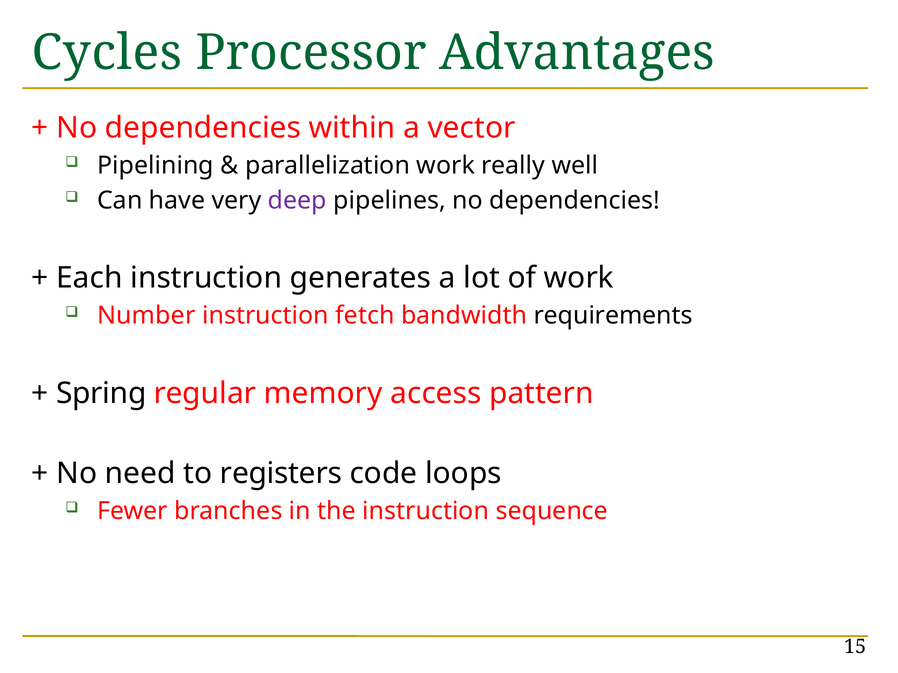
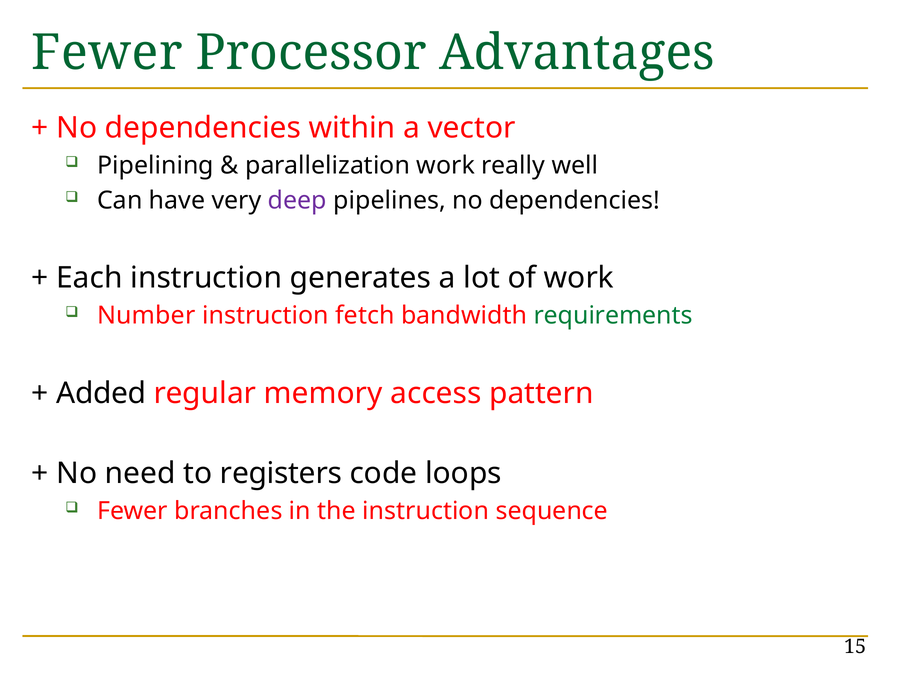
Cycles: Cycles -> Fewer (107, 53)
requirements colour: black -> green (613, 316)
Spring: Spring -> Added (101, 393)
